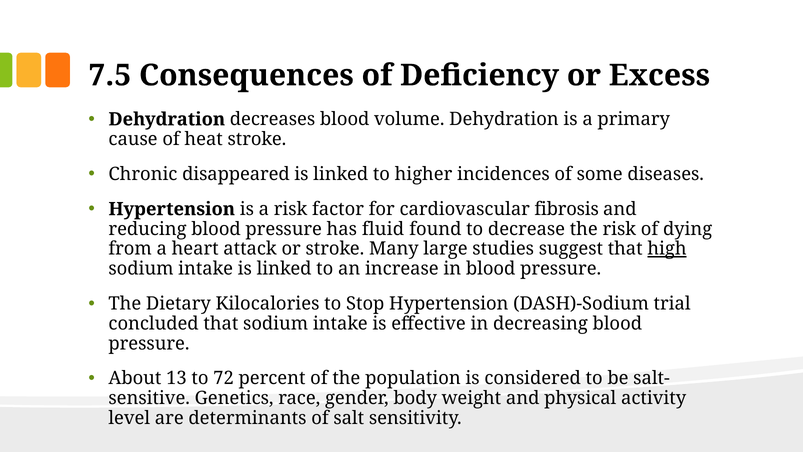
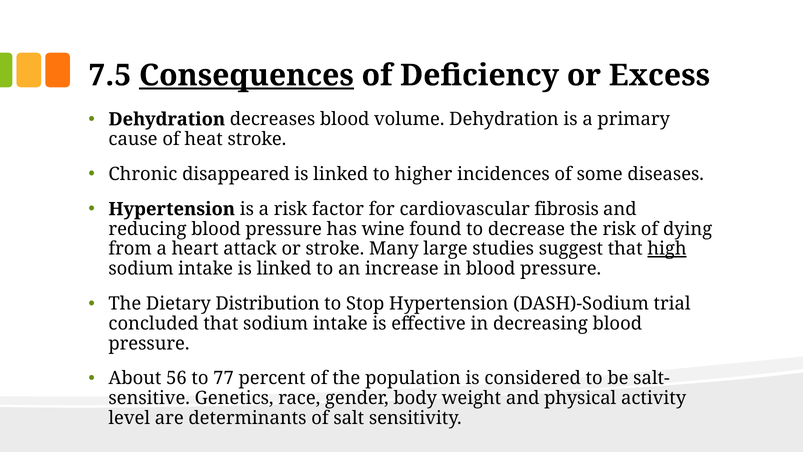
Consequences underline: none -> present (246, 75)
fluid: fluid -> wine (383, 229)
Kilocalories: Kilocalories -> Distribution (268, 303)
13: 13 -> 56 (176, 378)
72: 72 -> 77 (224, 378)
